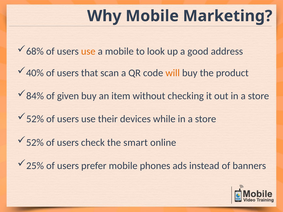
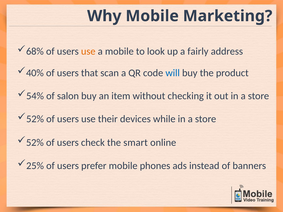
good: good -> fairly (198, 51)
will colour: orange -> blue (173, 73)
84%: 84% -> 54% (35, 96)
given: given -> salon (68, 96)
